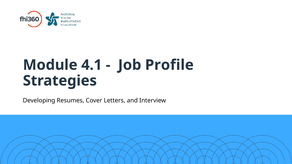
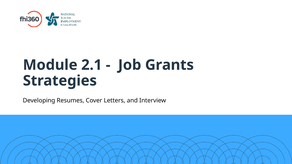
4.1: 4.1 -> 2.1 (92, 65)
Profile: Profile -> Grants (169, 65)
